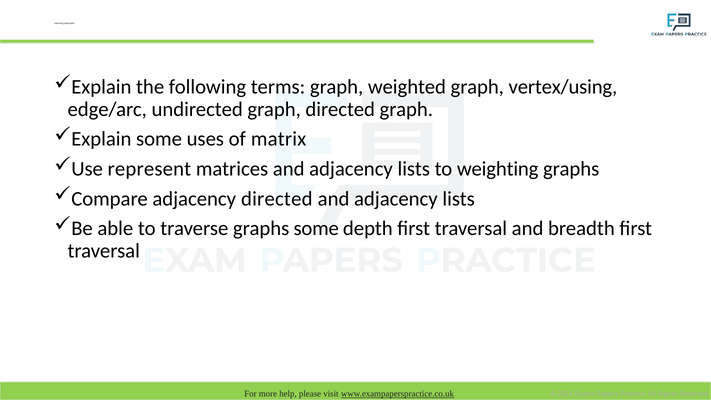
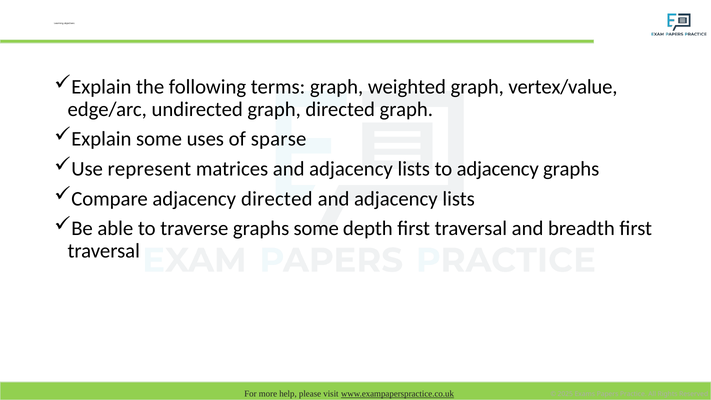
vertex/using: vertex/using -> vertex/value (563, 87)
matrix: matrix -> sparse (279, 139)
to weighting: weighting -> adjacency (498, 169)
